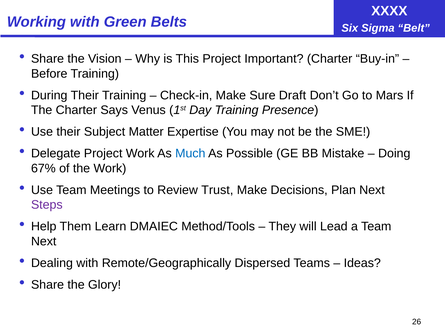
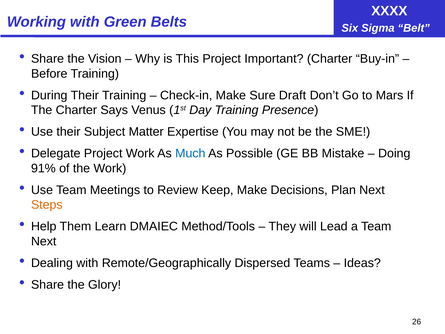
67%: 67% -> 91% (43, 168)
Trust: Trust -> Keep (217, 190)
Steps colour: purple -> orange (47, 205)
